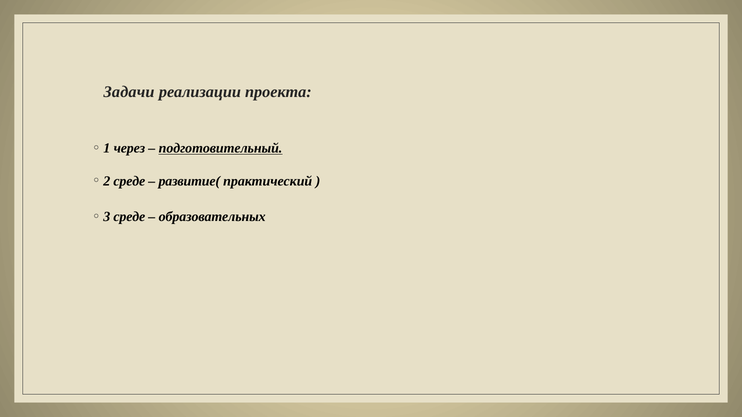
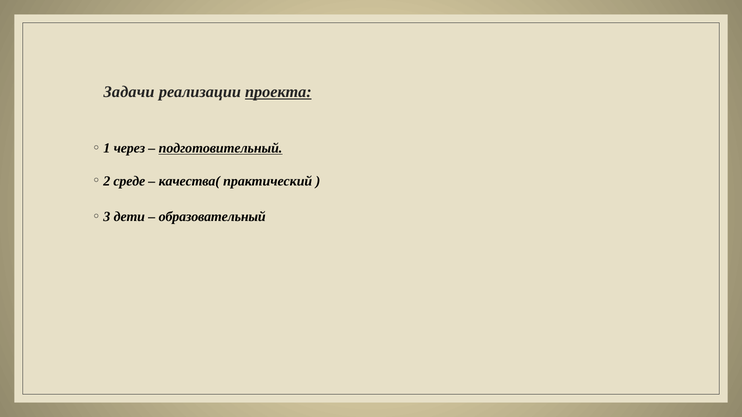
проекта underline: none -> present (278, 92)
развитие(: развитие( -> качества( (189, 181)
среде: среде -> дети (129, 217)
образовательных: образовательных -> образовательный (212, 217)
